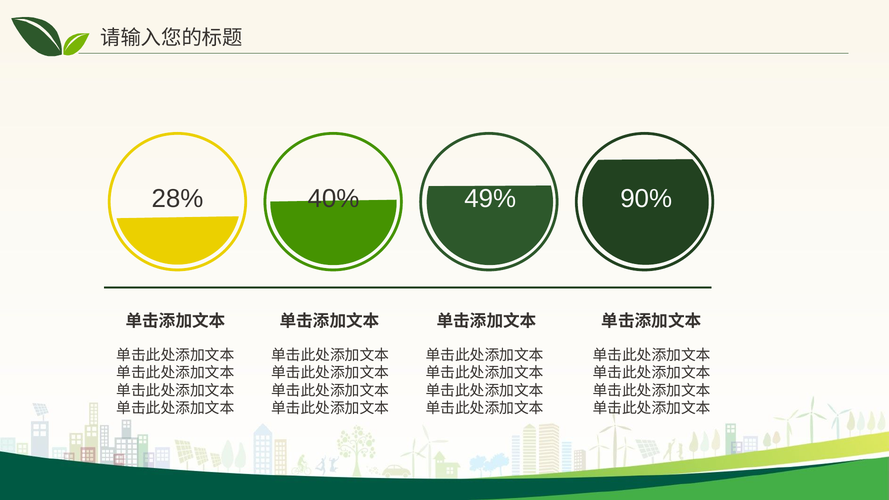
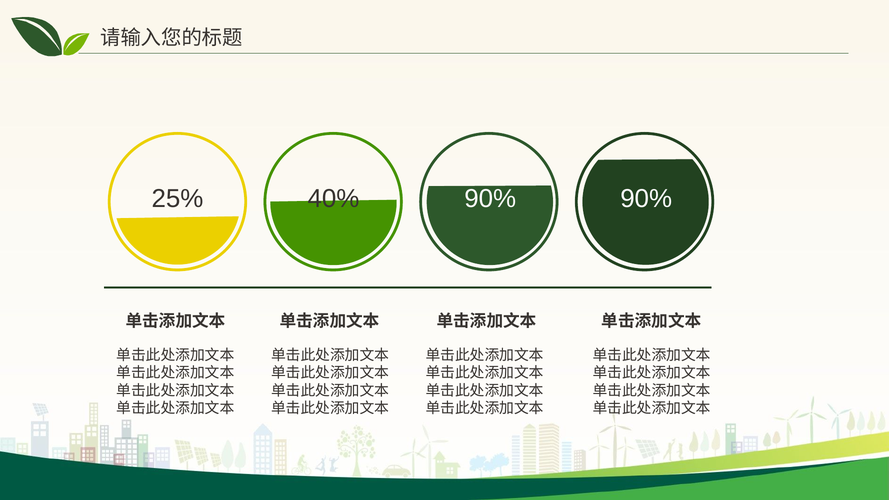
28%: 28% -> 25% (177, 199)
40% 49%: 49% -> 90% (490, 199)
